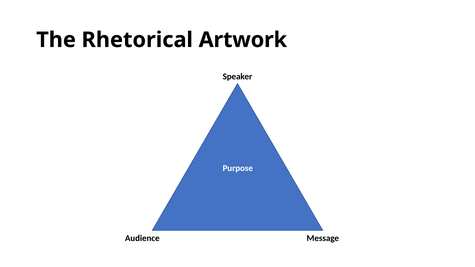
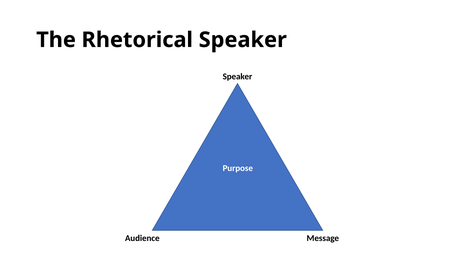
Rhetorical Artwork: Artwork -> Speaker (243, 40)
